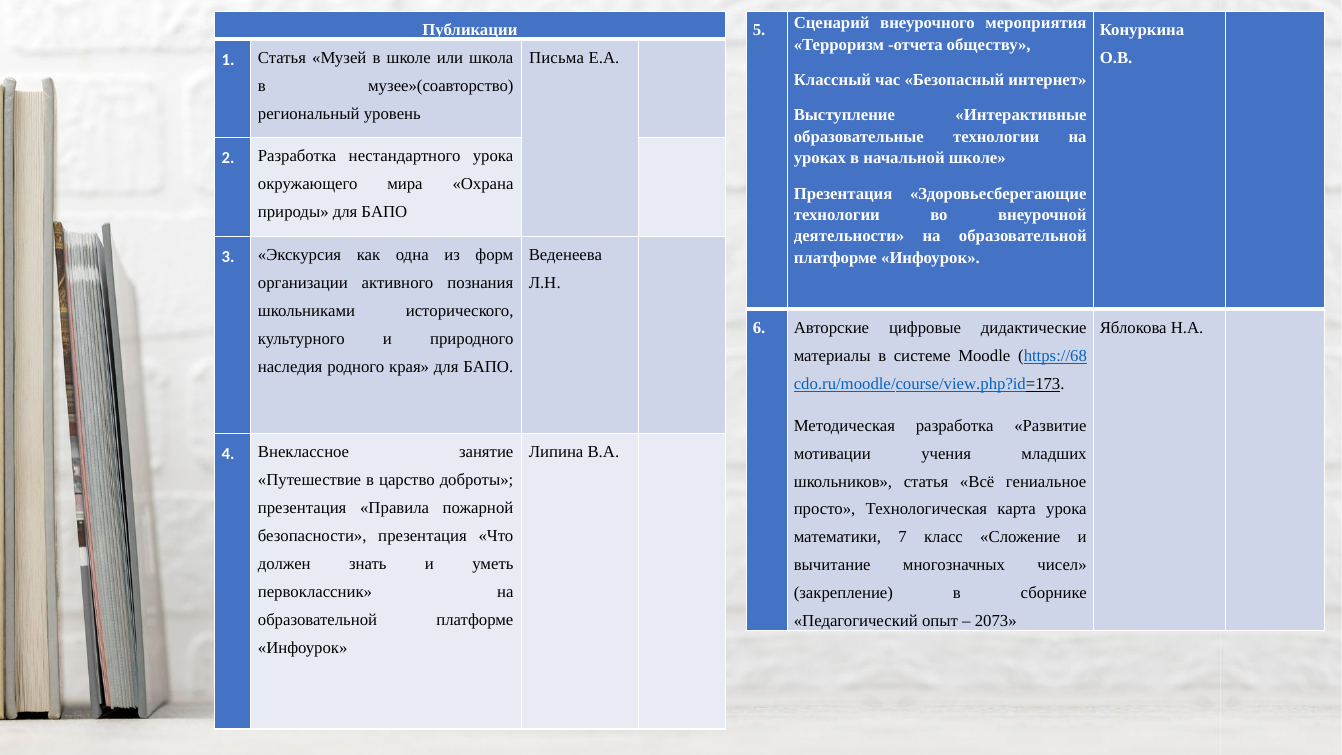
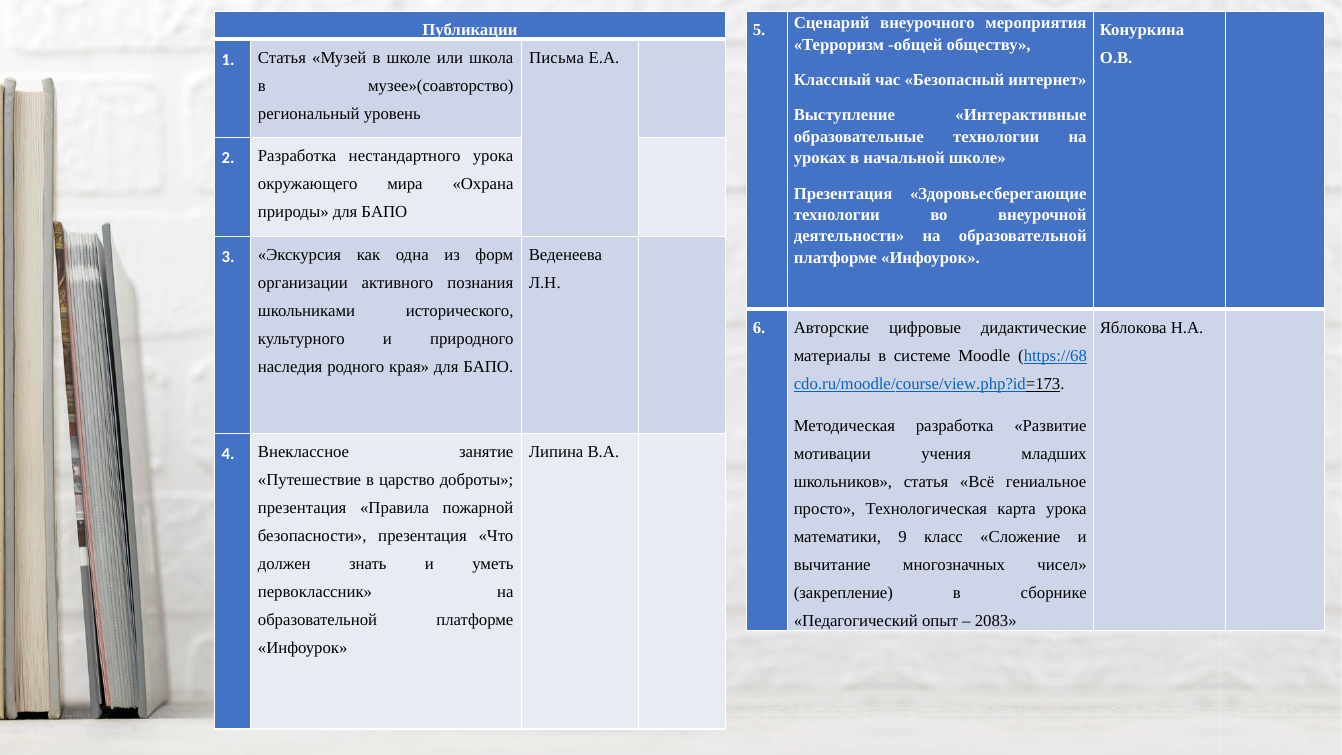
отчета: отчета -> общей (915, 45)
7: 7 -> 9 (903, 537)
2073: 2073 -> 2083 (996, 621)
